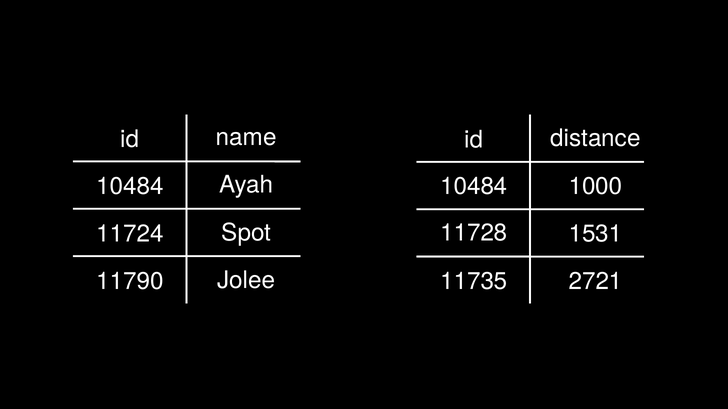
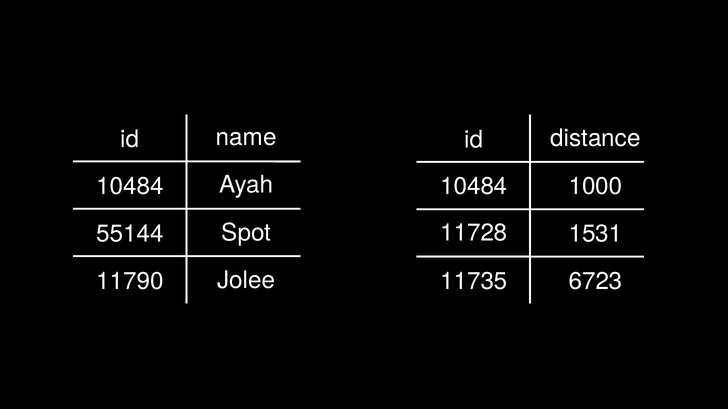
11724: 11724 -> 55144 (130, 234)
2721: 2721 -> 6723 (596, 281)
